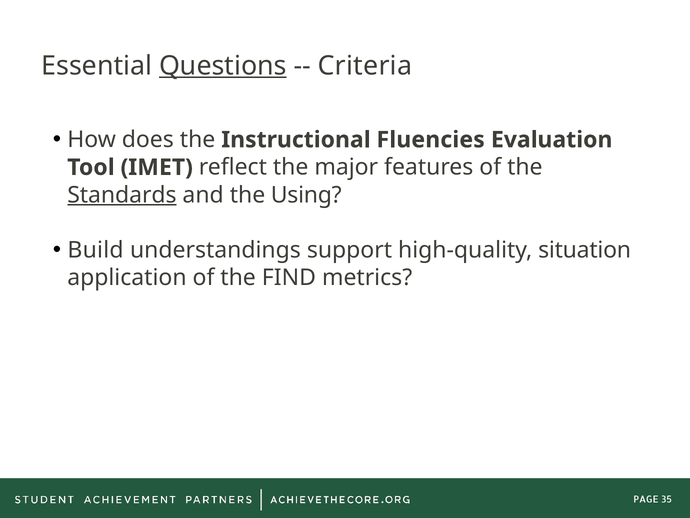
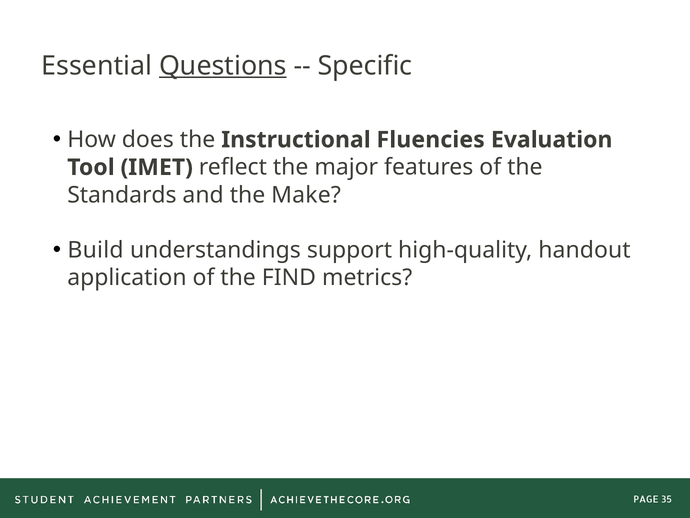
Criteria: Criteria -> Specific (365, 66)
Standards underline: present -> none (122, 195)
Using: Using -> Make (306, 195)
situation: situation -> handout (584, 250)
